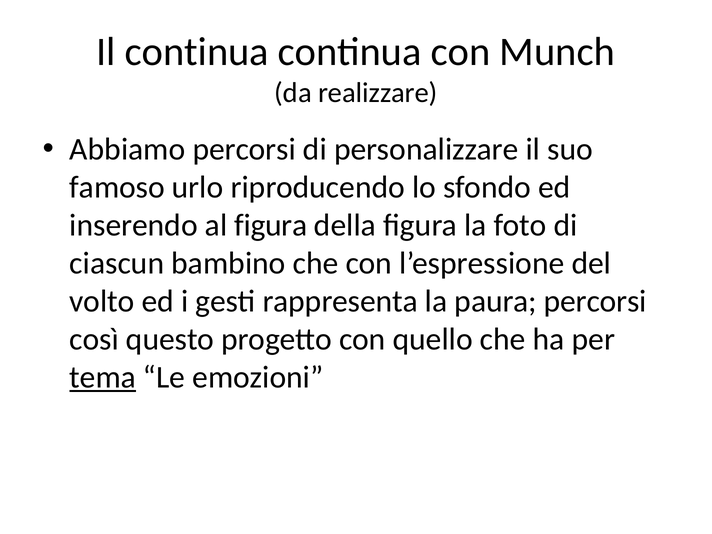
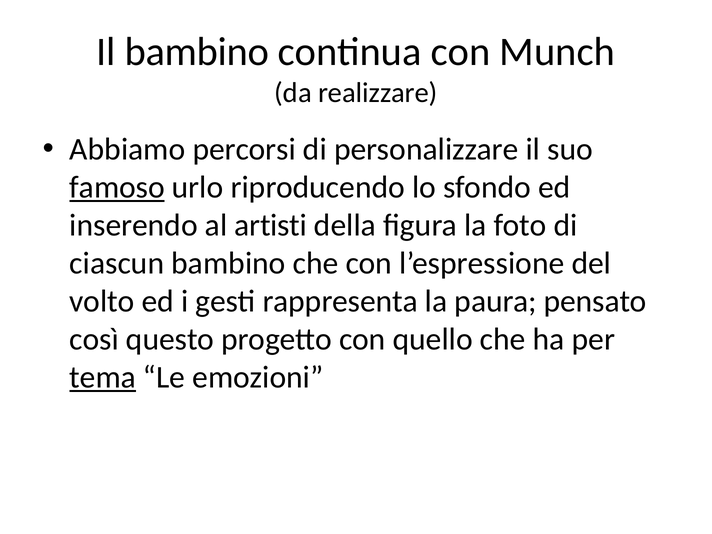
Il continua: continua -> bambino (197, 52)
famoso underline: none -> present (117, 187)
al figura: figura -> artisti (271, 225)
paura percorsi: percorsi -> pensato (595, 301)
